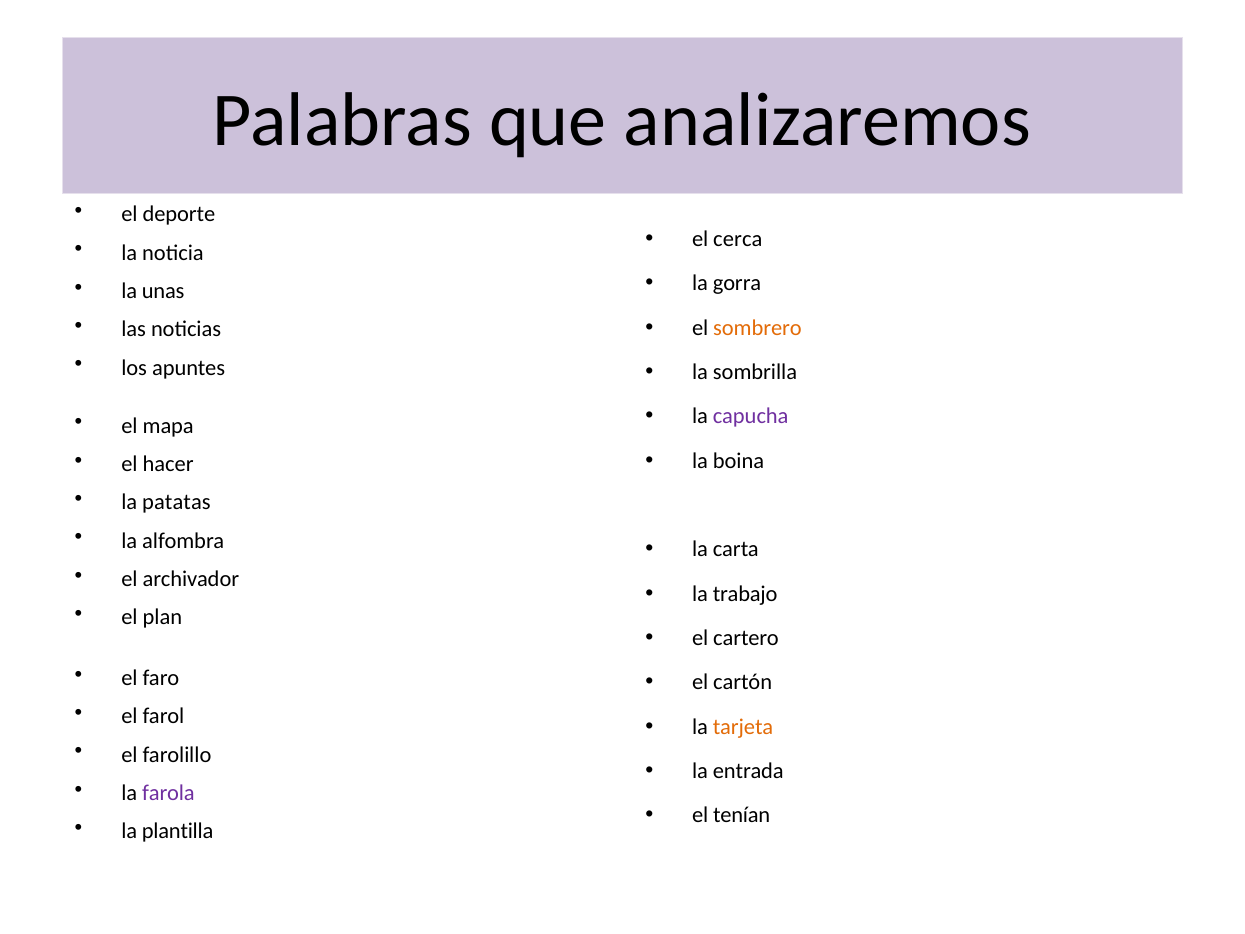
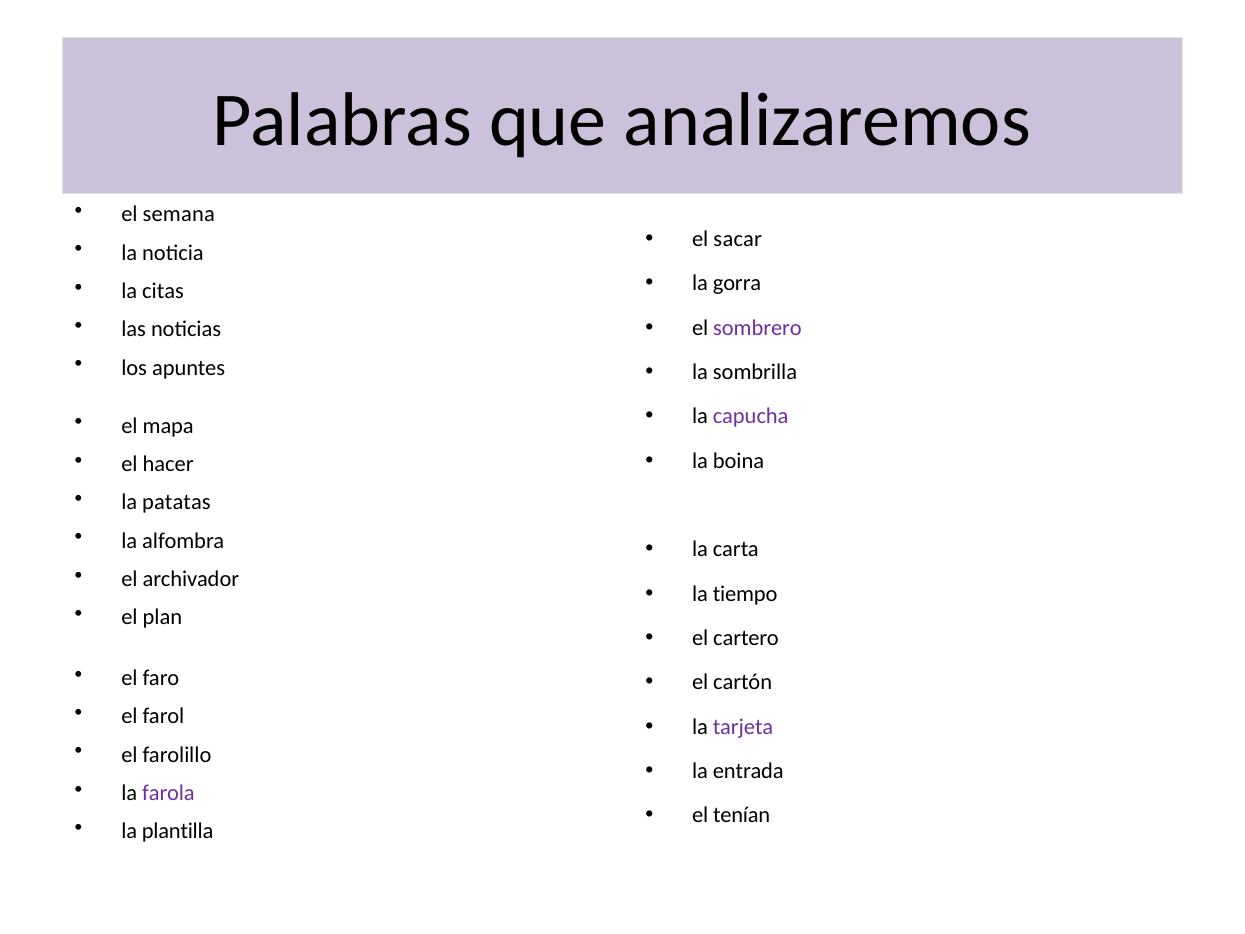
deporte: deporte -> semana (179, 214)
cerca: cerca -> sacar (738, 239)
unas: unas -> citas (163, 291)
sombrero colour: orange -> purple (757, 328)
trabajo: trabajo -> tiempo (745, 594)
tarjeta colour: orange -> purple (743, 727)
